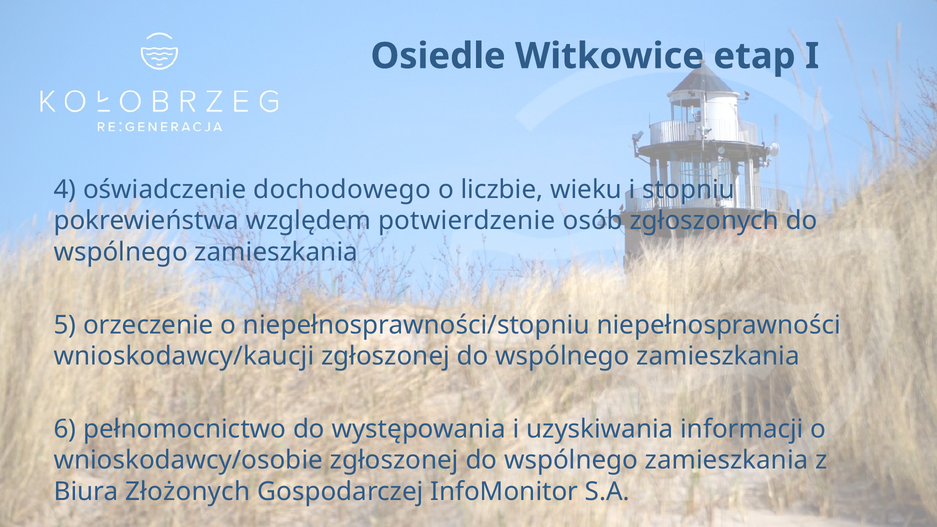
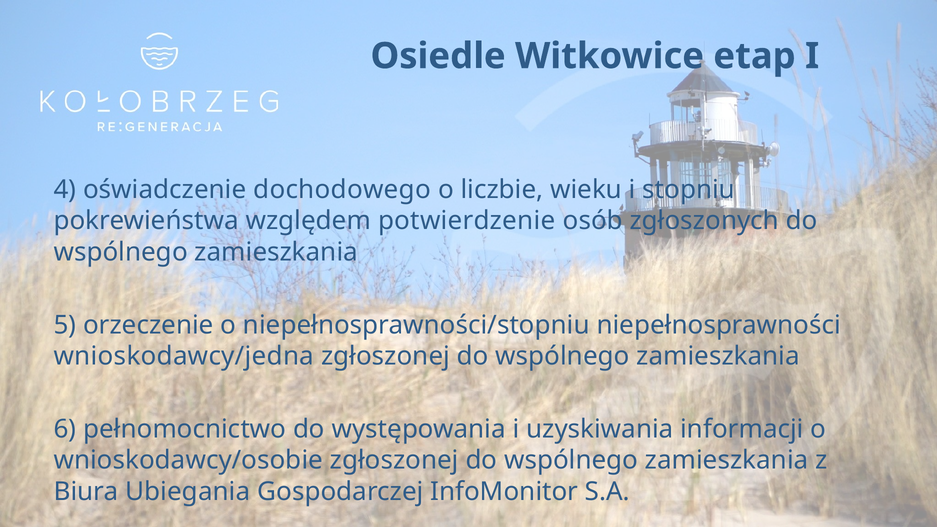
wnioskodawcy/kaucji: wnioskodawcy/kaucji -> wnioskodawcy/jedna (184, 356)
Złożonych: Złożonych -> Ubiegania (188, 492)
